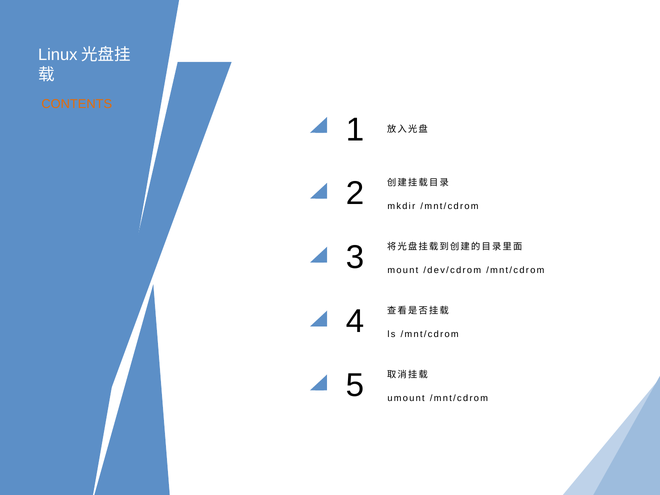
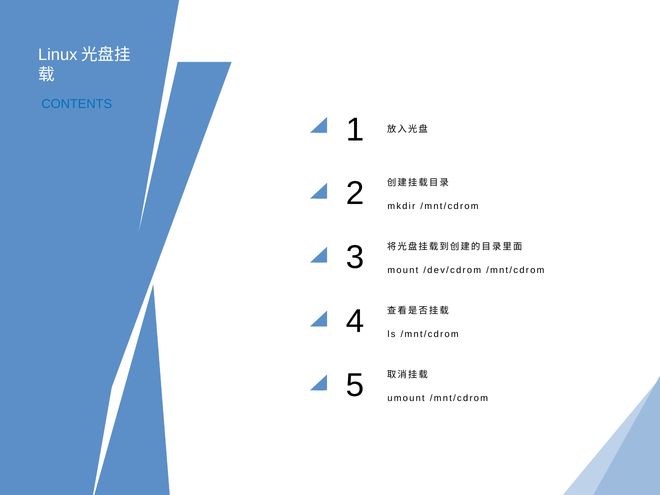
CONTENTS colour: orange -> blue (77, 104)
